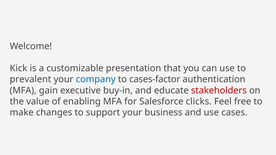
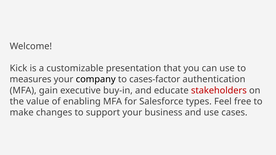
prevalent: prevalent -> measures (31, 80)
company colour: blue -> black (96, 80)
clicks: clicks -> types (199, 102)
